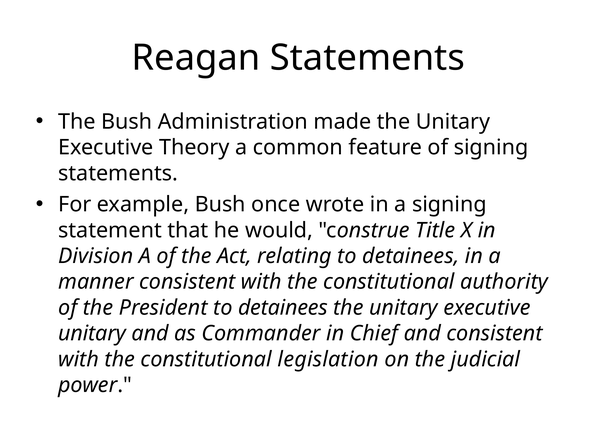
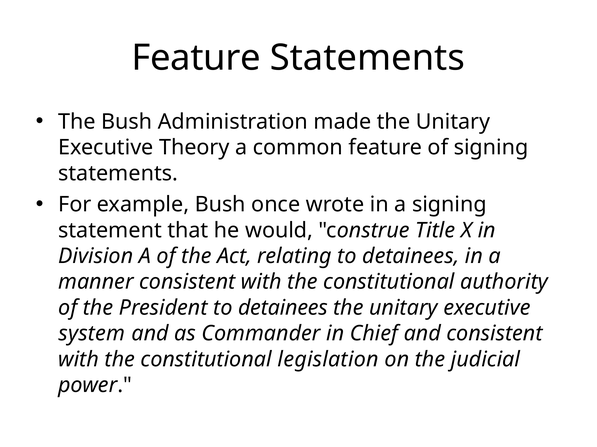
Reagan: Reagan -> Feature (196, 58)
unitary: unitary -> system (92, 334)
